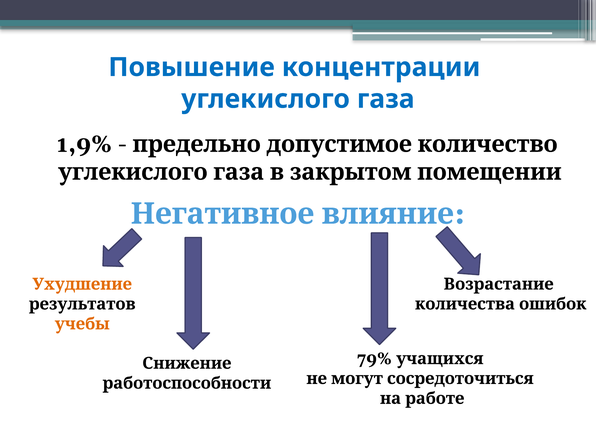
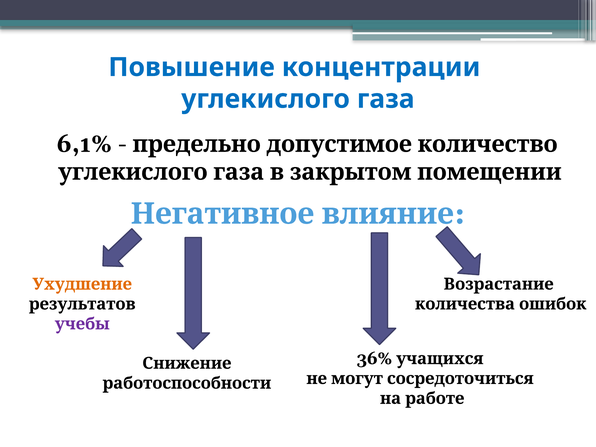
1,9%: 1,9% -> 6,1% (84, 144)
учебы colour: orange -> purple (82, 324)
79%: 79% -> 36% (374, 359)
